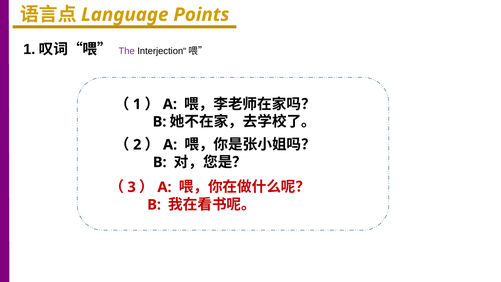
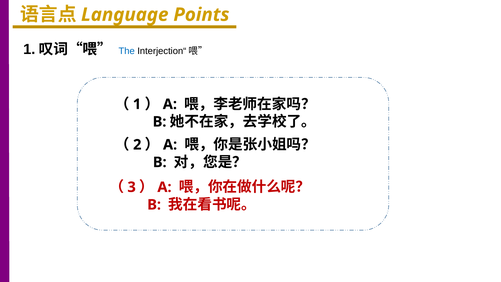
The colour: purple -> blue (127, 51)
